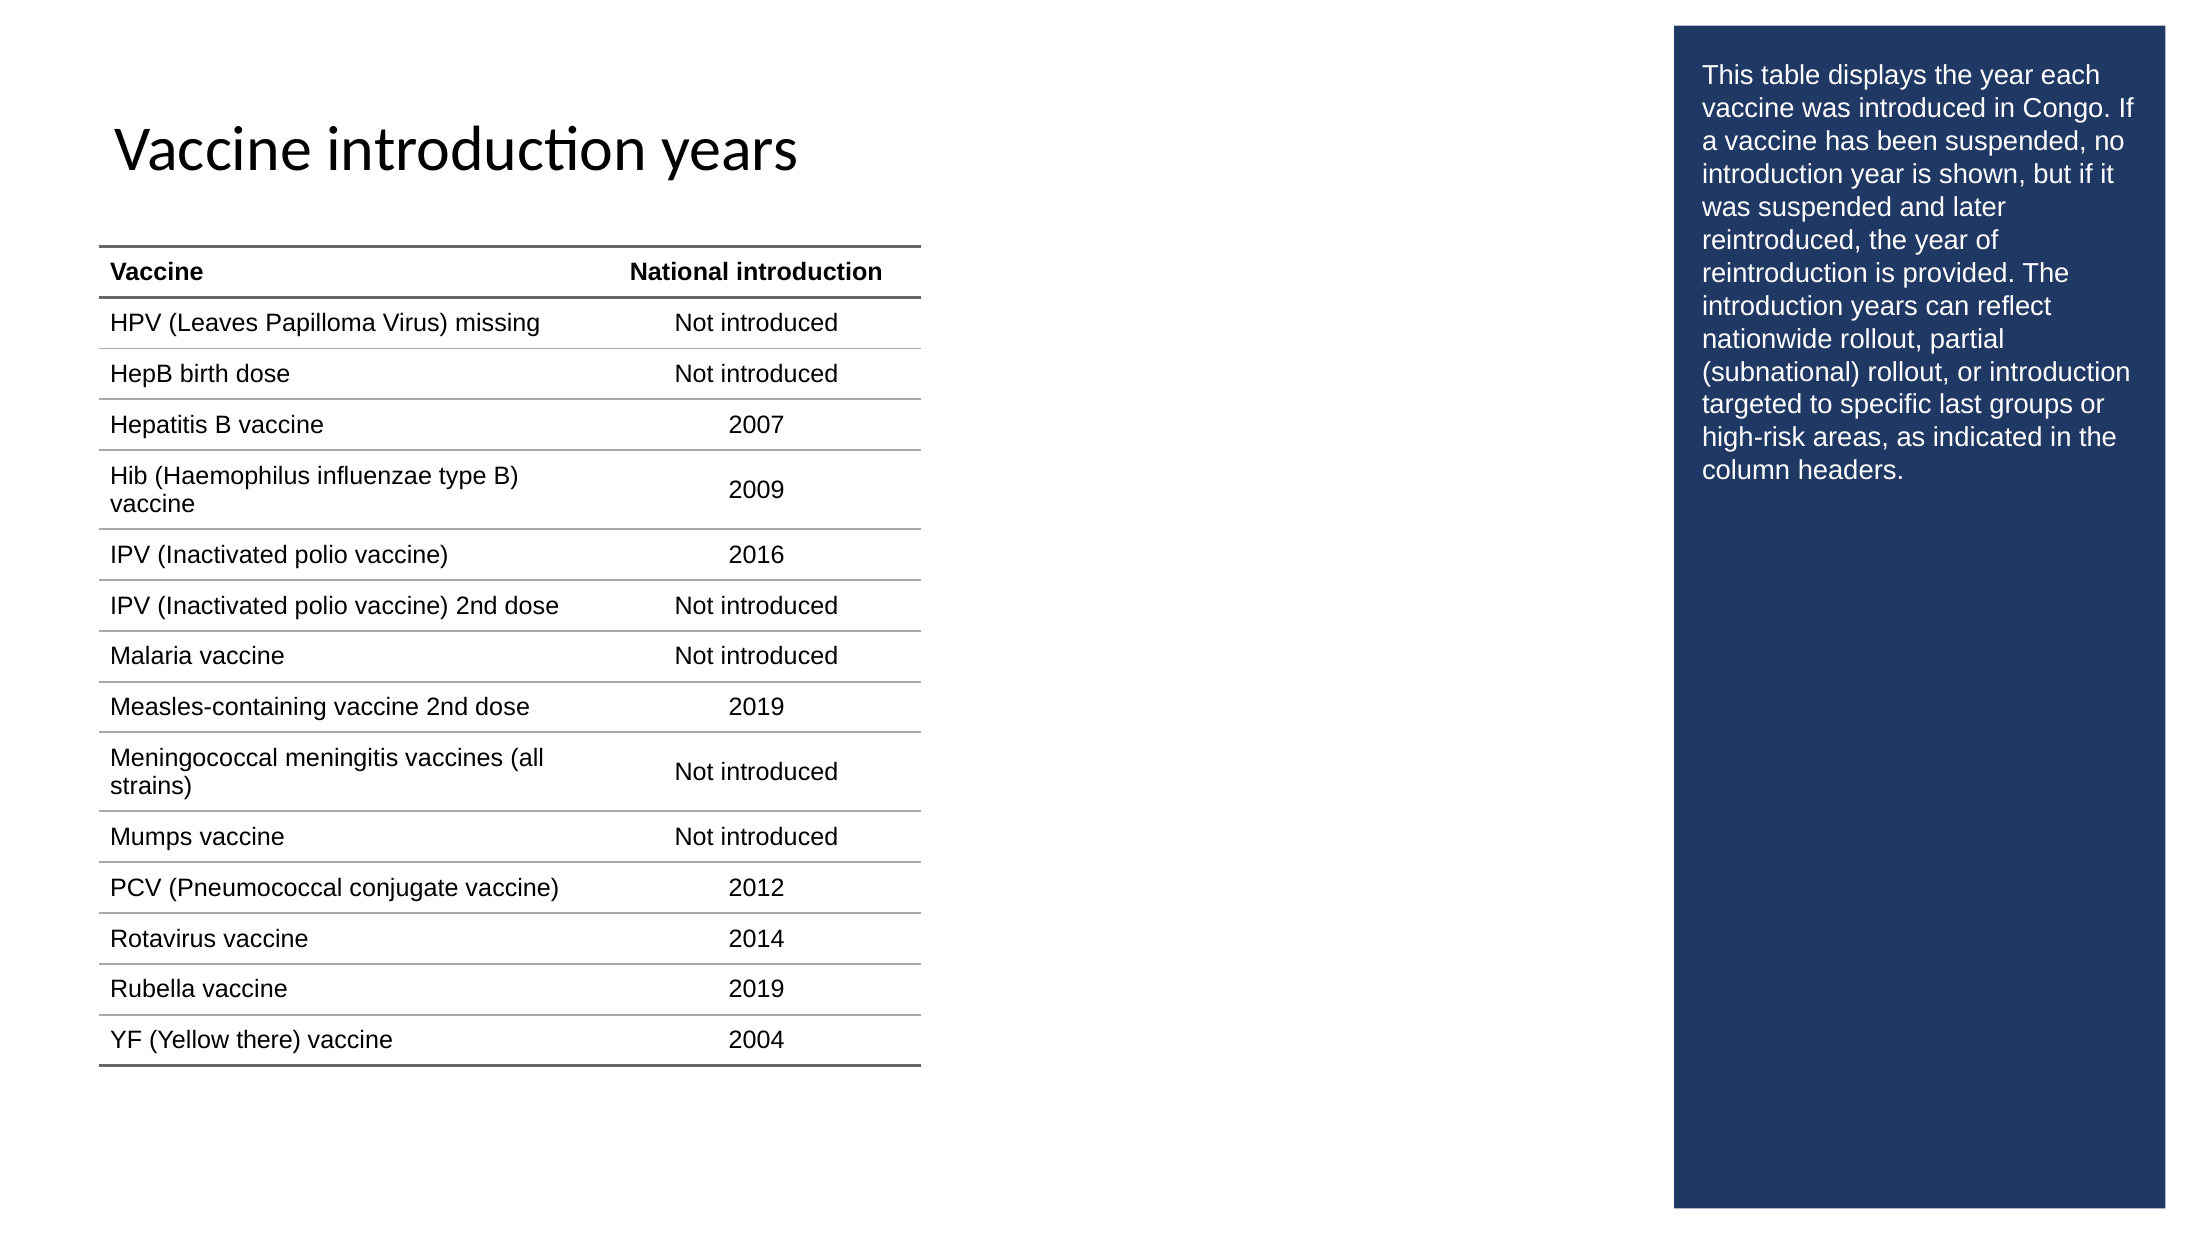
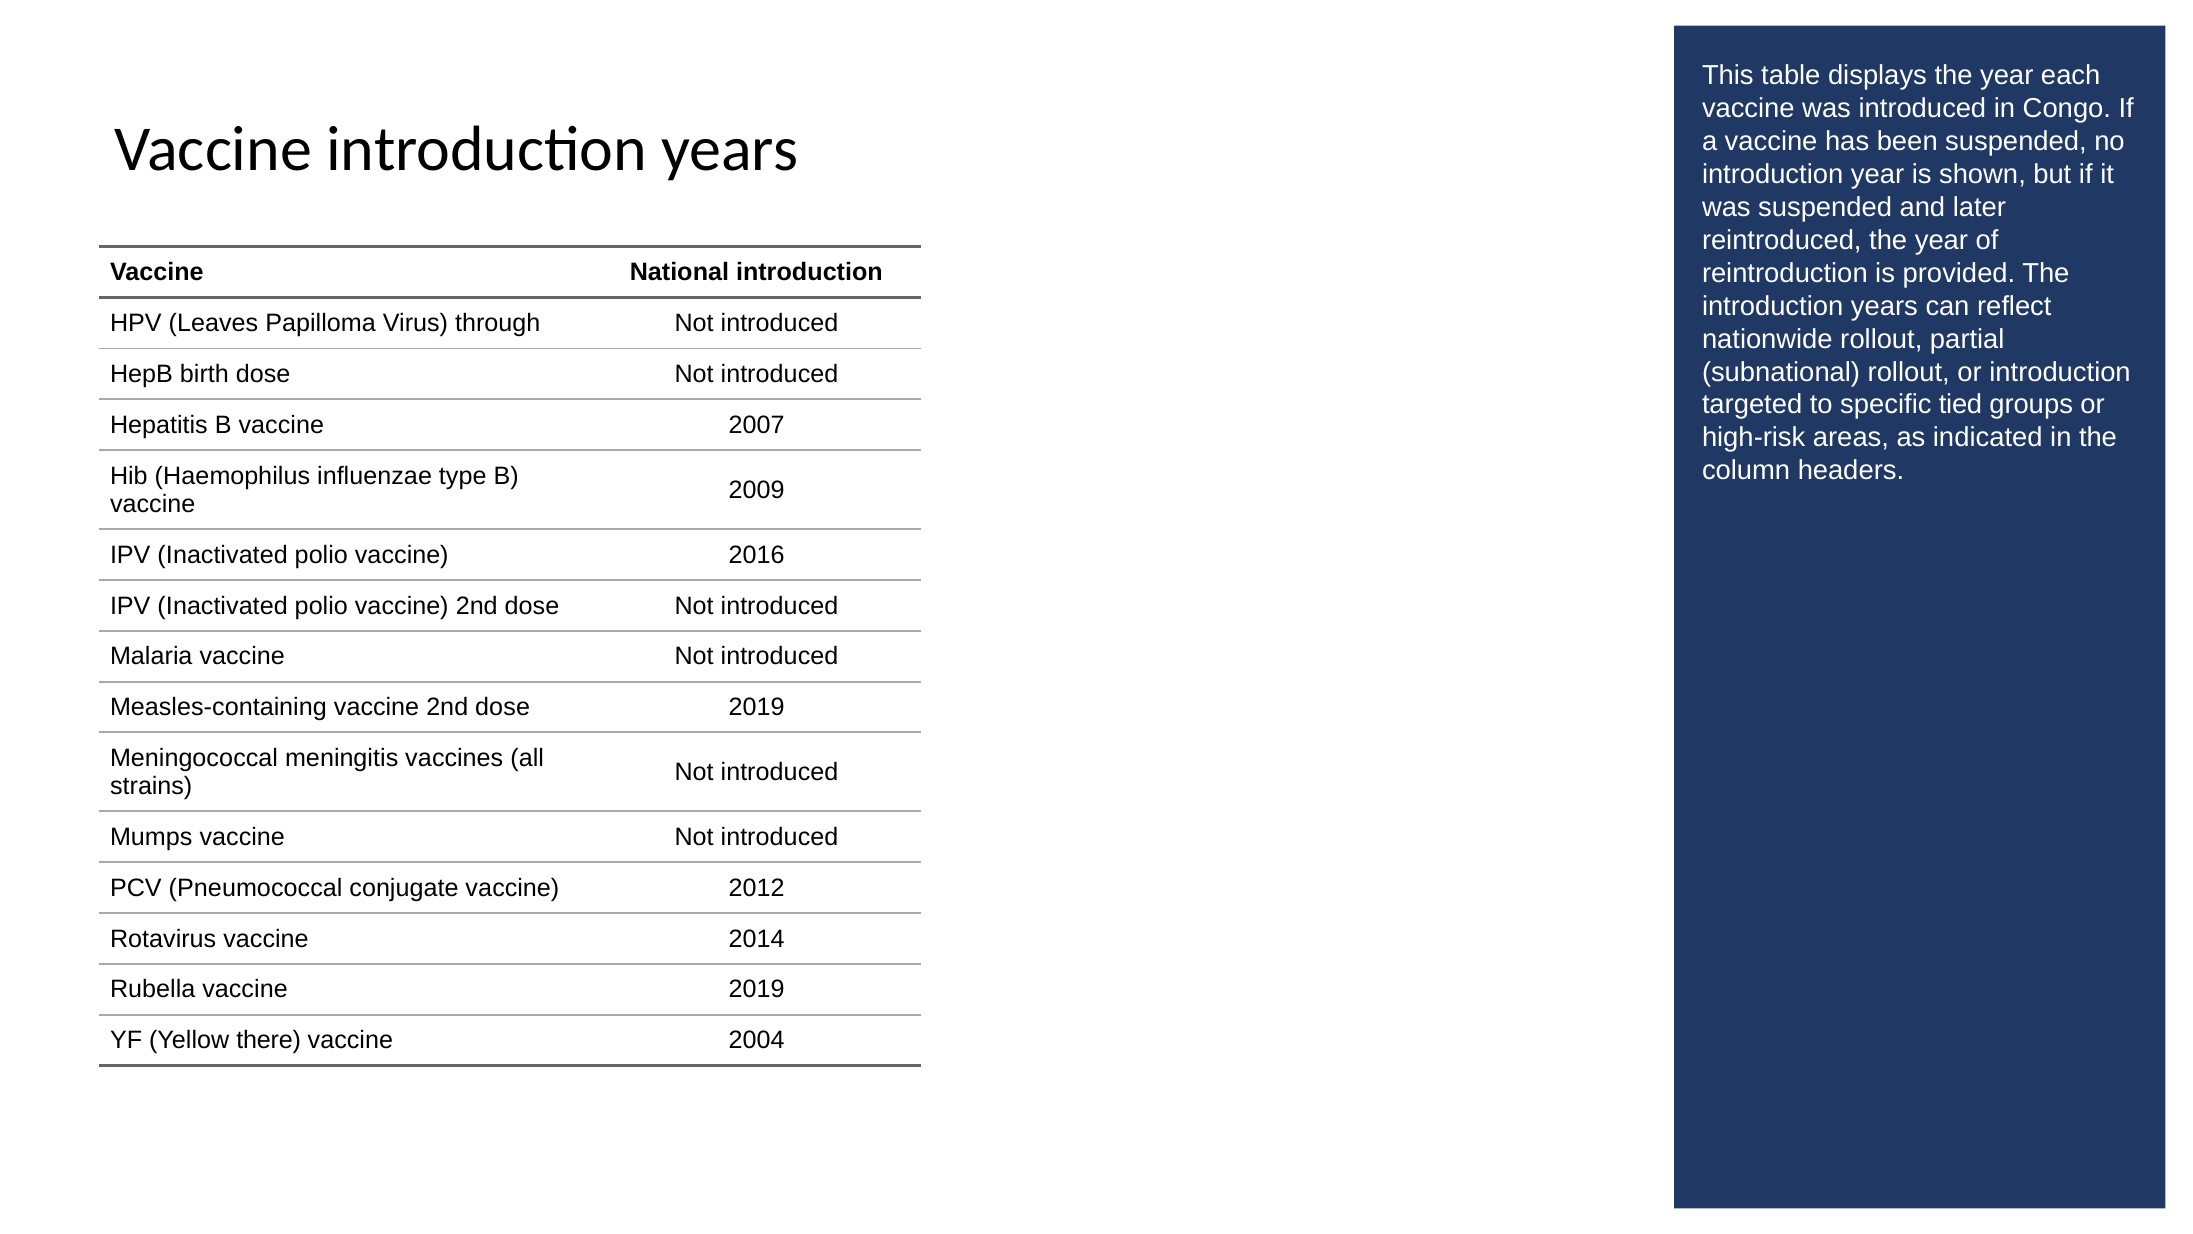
missing: missing -> through (498, 323)
last: last -> tied (1961, 405)
